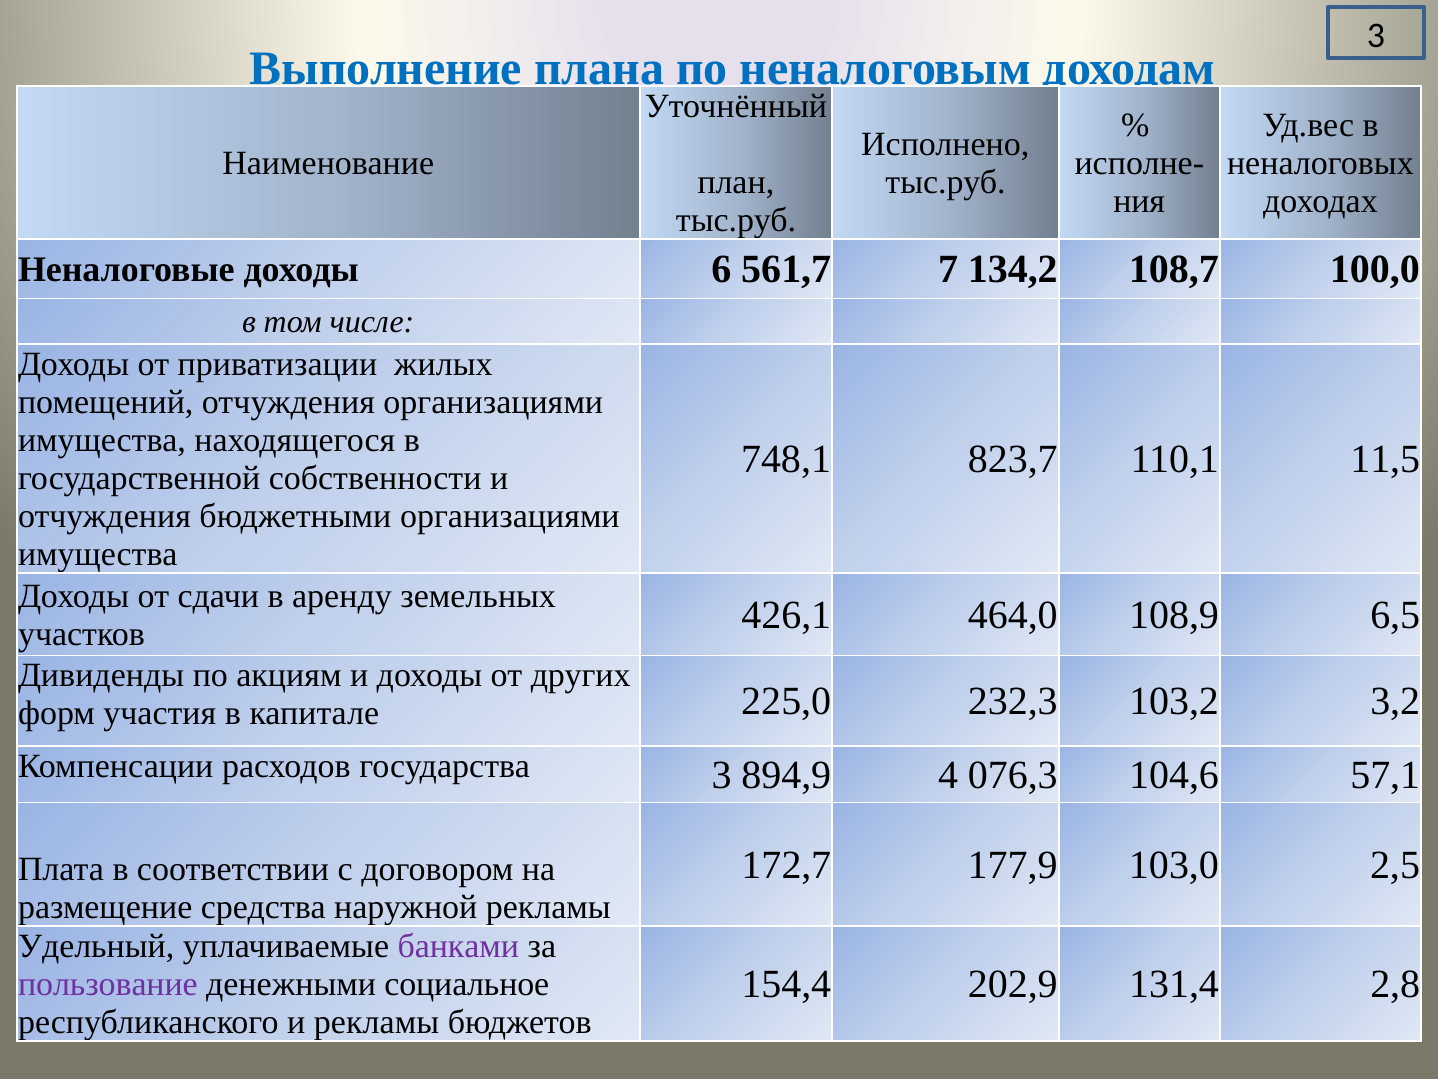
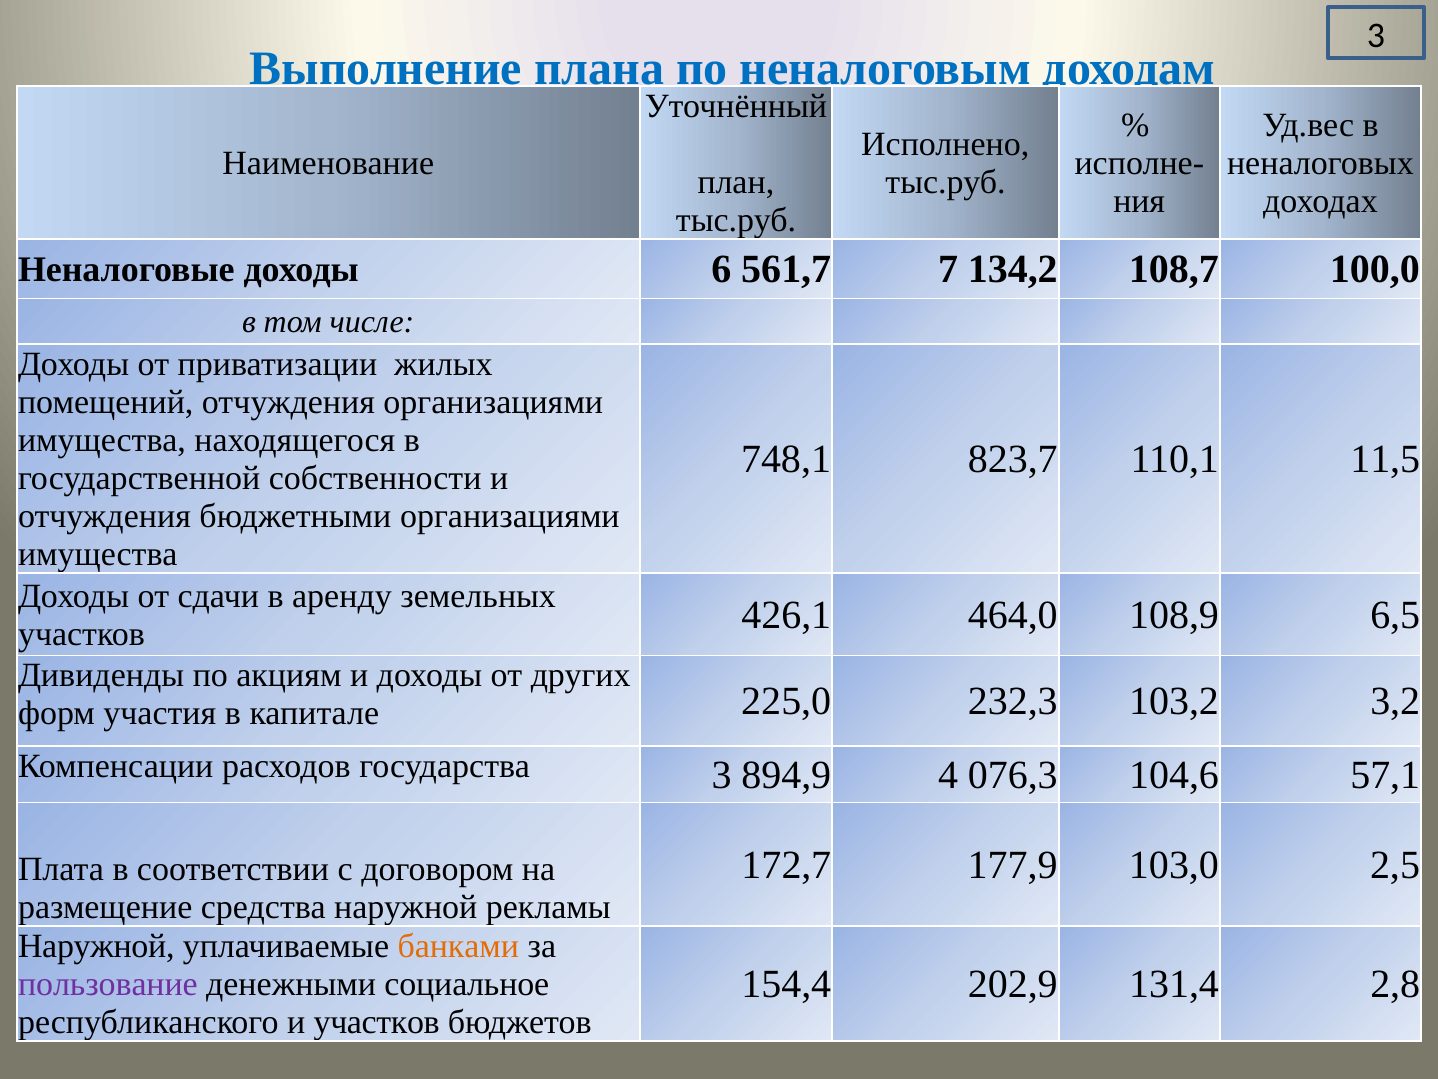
Удельный: Удельный -> Наружной (96, 946)
банками colour: purple -> orange (458, 946)
и рекламы: рекламы -> участков (377, 1022)
